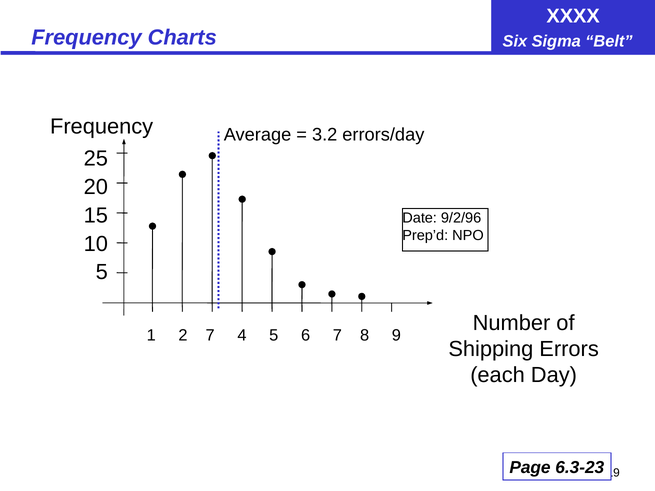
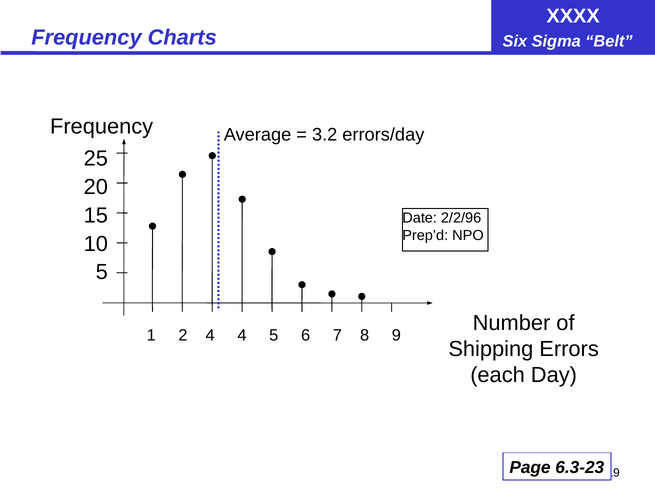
9/2/96: 9/2/96 -> 2/2/96 (461, 218)
2 7: 7 -> 4 (210, 336)
